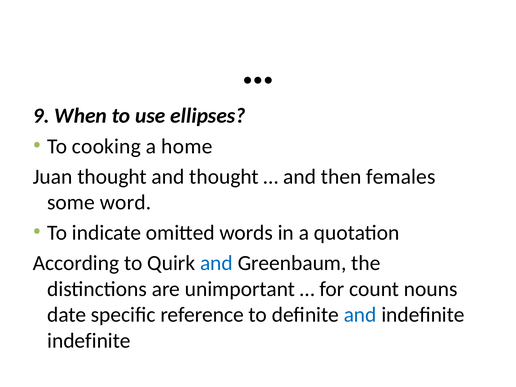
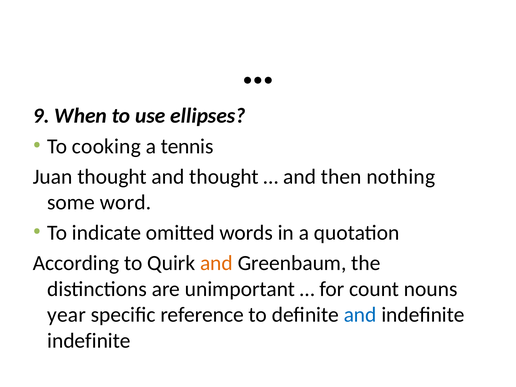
home: home -> tennis (187, 146)
females: females -> nothing (401, 177)
and colour: blue -> orange (216, 263)
date: date -> year (67, 315)
